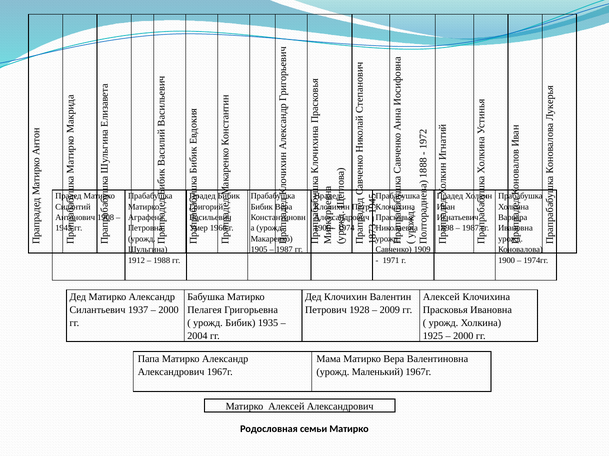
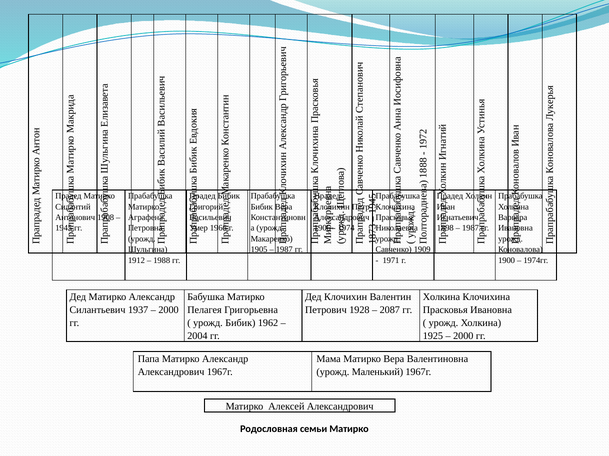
Алексей: Алексей -> Холкина (441, 298)
2009: 2009 -> 2087 (390, 311)
1935: 1935 -> 1962 (268, 323)
